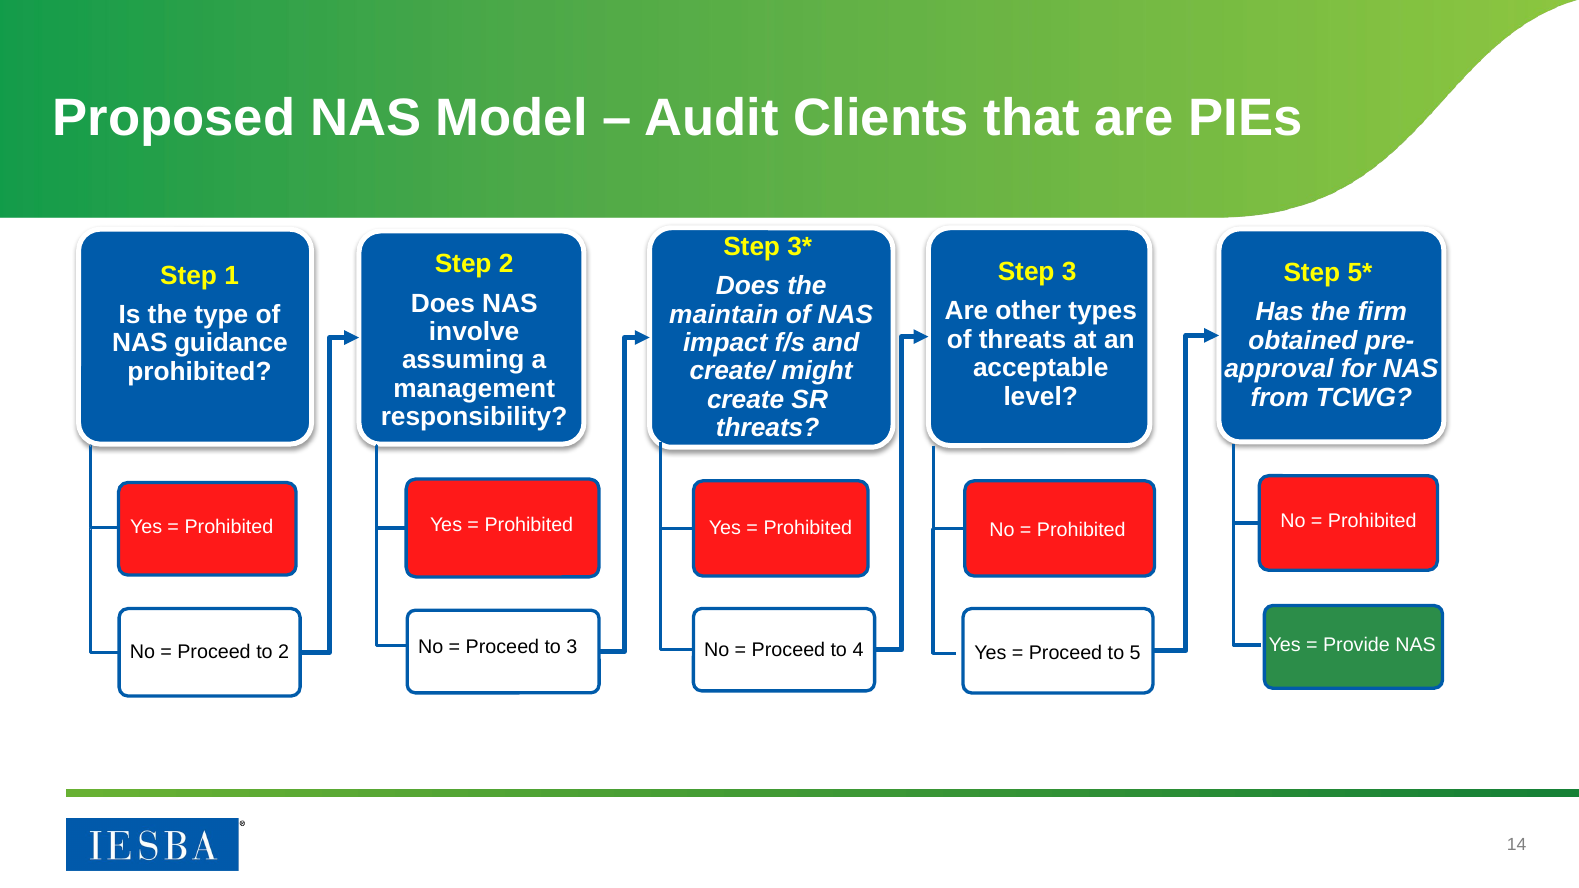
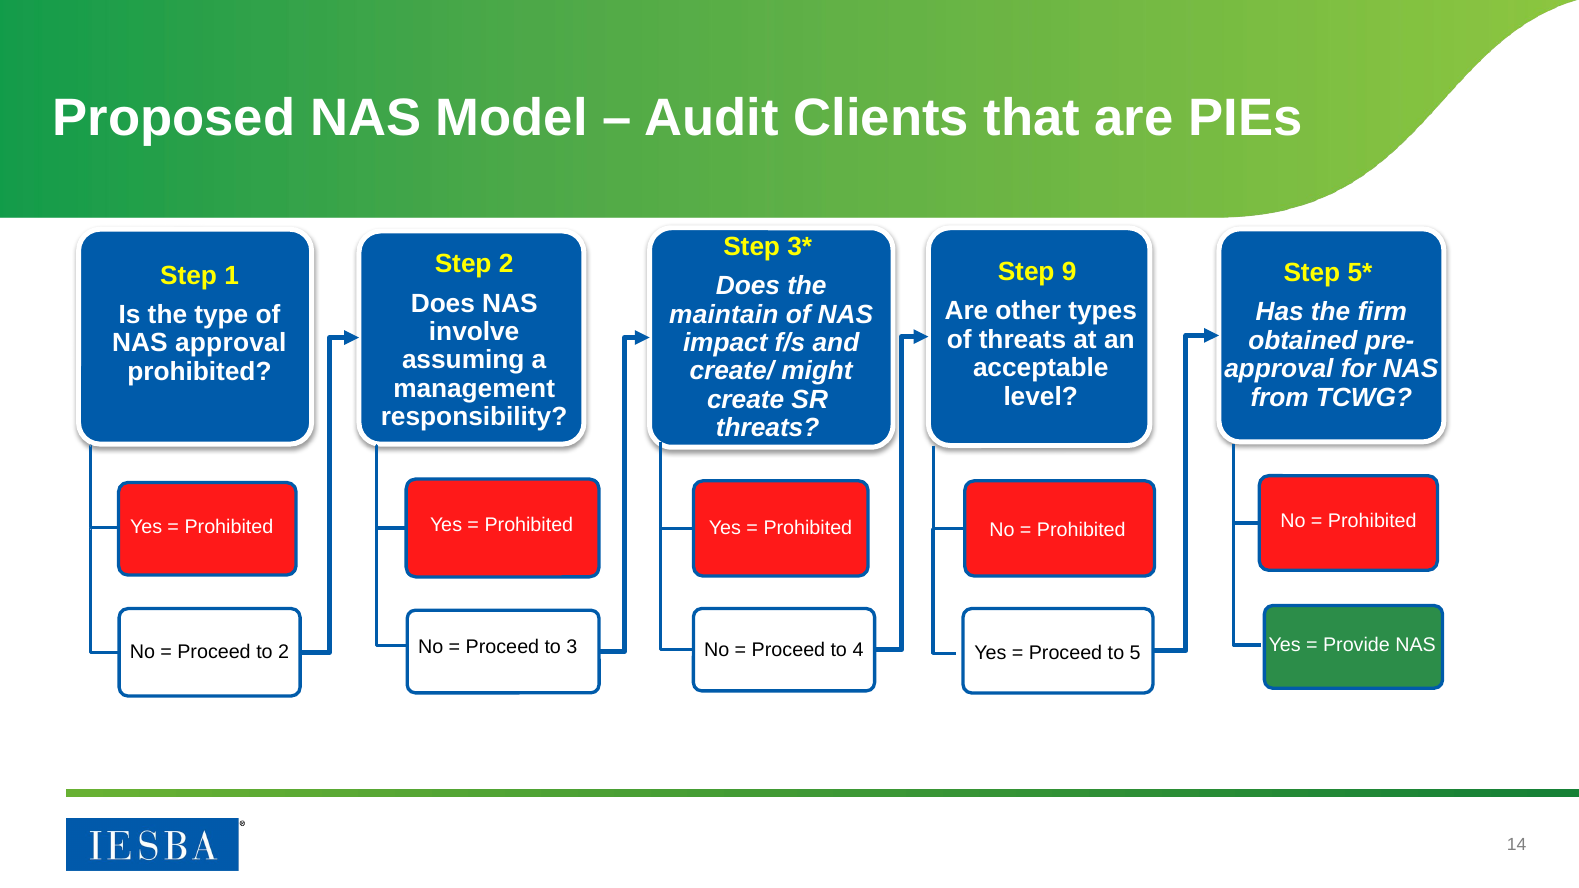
Step 3: 3 -> 9 (1069, 272)
NAS guidance: guidance -> approval (231, 343)
